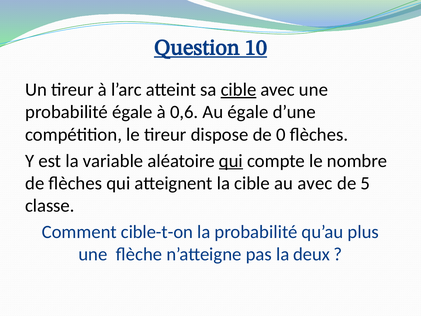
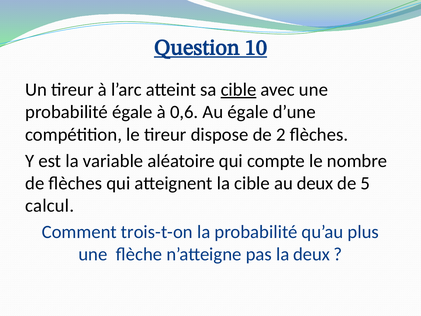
0: 0 -> 2 (281, 134)
qui underline: present -> none (231, 161)
au avec: avec -> deux (315, 183)
classe: classe -> calcul (50, 206)
cible-t-on: cible-t-on -> trois-t-on (157, 232)
